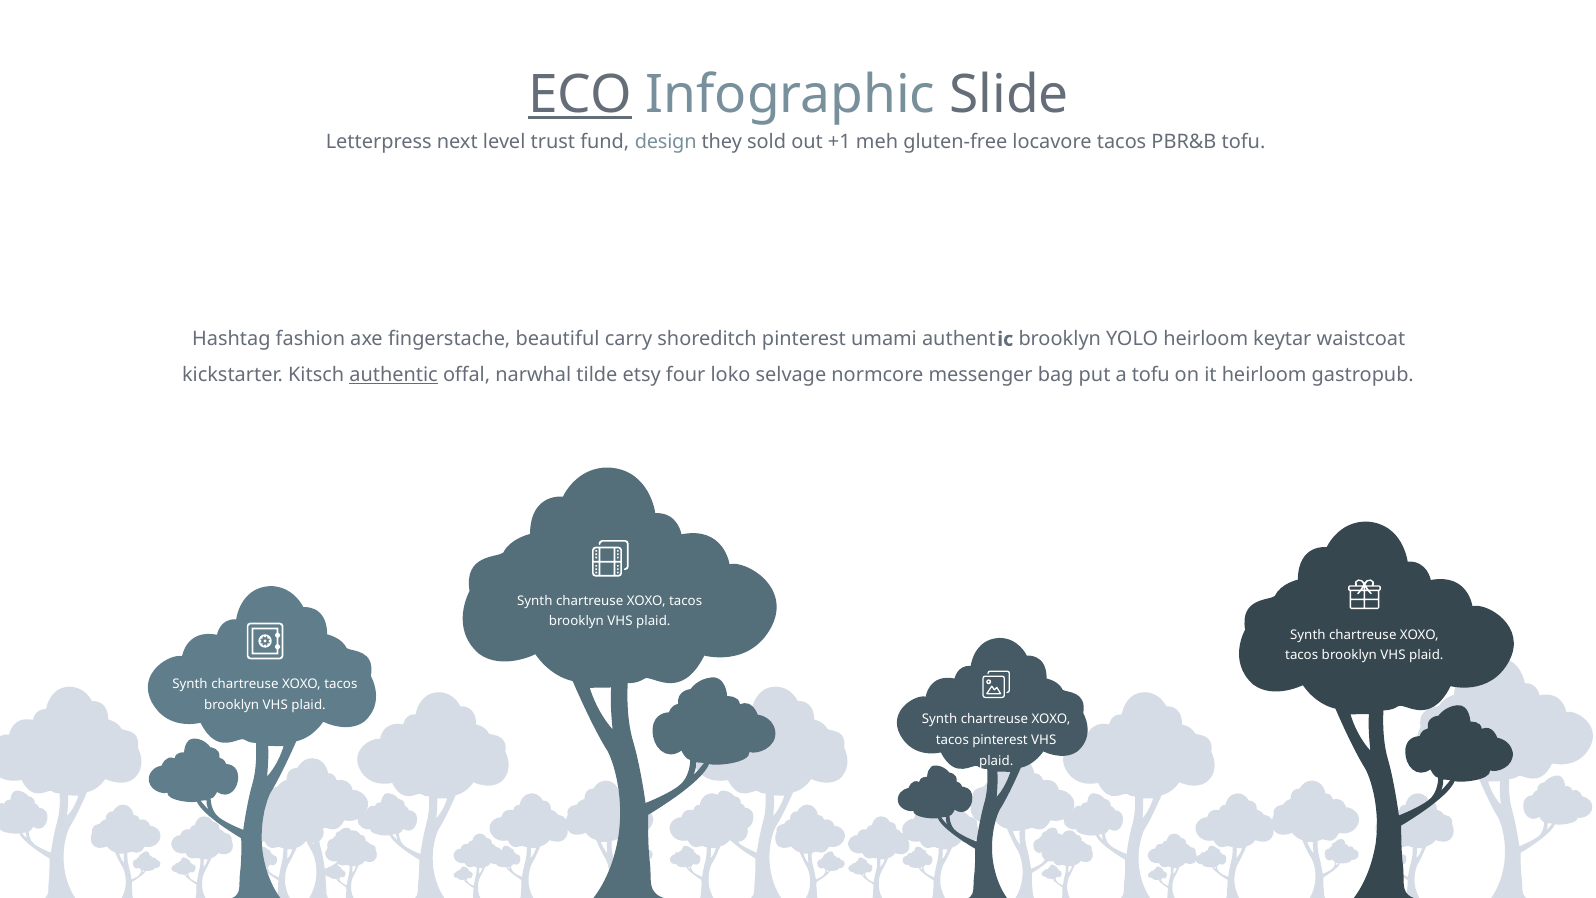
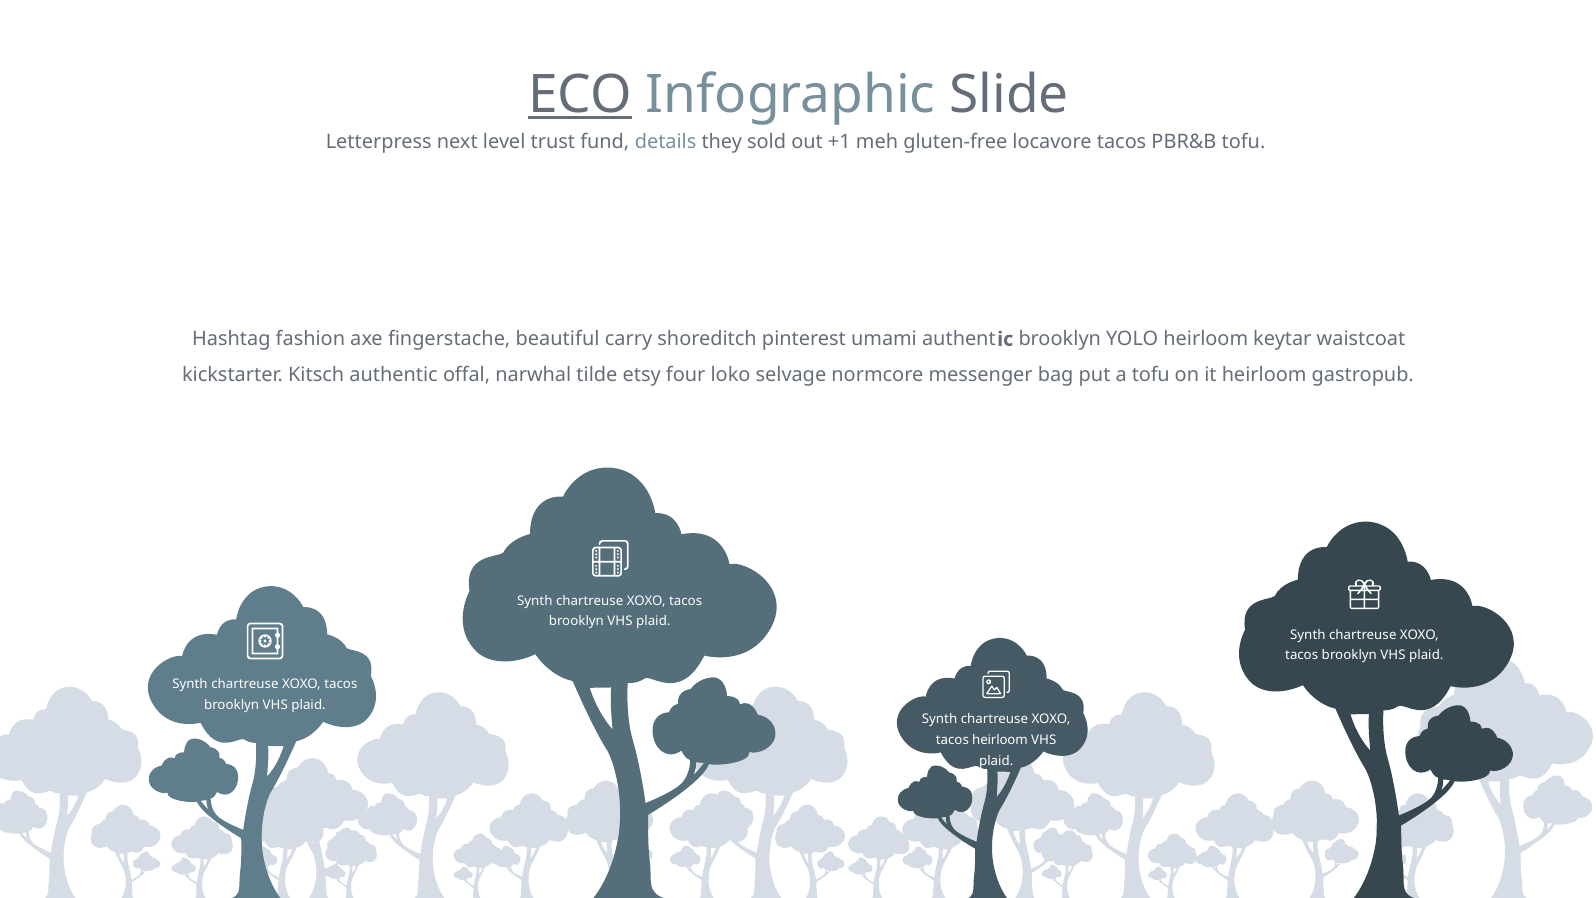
design: design -> details (666, 142)
authentic underline: present -> none (394, 375)
tacos pinterest: pinterest -> heirloom (1000, 740)
